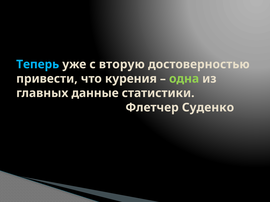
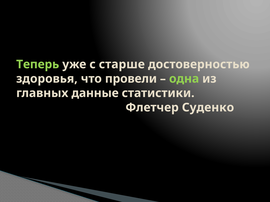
Теперь colour: light blue -> light green (38, 64)
вторую: вторую -> старше (122, 64)
привести: привести -> здоровья (47, 79)
курения: курения -> провели (131, 79)
